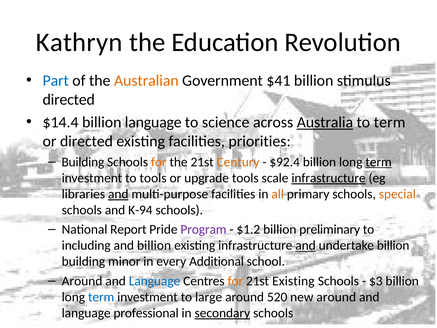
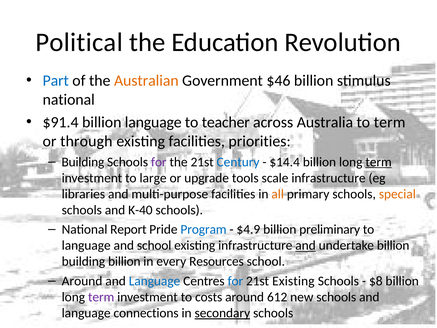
Kathryn: Kathryn -> Political (79, 42)
$41: $41 -> $46 (278, 81)
directed: directed -> national (69, 99)
$14.4: $14.4 -> $91.4 (61, 122)
science: science -> teacher (226, 122)
Australia underline: present -> none (325, 122)
or directed: directed -> through (86, 141)
for colour: orange -> purple (159, 162)
Century colour: orange -> blue (238, 162)
$92.4: $92.4 -> $14.4 (285, 162)
to tools: tools -> large (153, 178)
infrastructure underline: present -> none (329, 178)
and underline: present -> none (118, 194)
K-94: K-94 -> K-40 (140, 210)
Program colour: purple -> blue (204, 229)
$1.2: $1.2 -> $4.9 (248, 229)
including: including -> language (86, 245)
and billion: billion -> school (154, 245)
building minor: minor -> billion (124, 261)
Additional: Additional -> Resources (217, 261)
for colour: orange -> blue (235, 281)
$3: $3 -> $8 (376, 281)
term colour: blue -> purple (101, 297)
large: large -> costs (209, 297)
520: 520 -> 612 (277, 297)
new around: around -> schools (336, 297)
professional: professional -> connections (146, 313)
